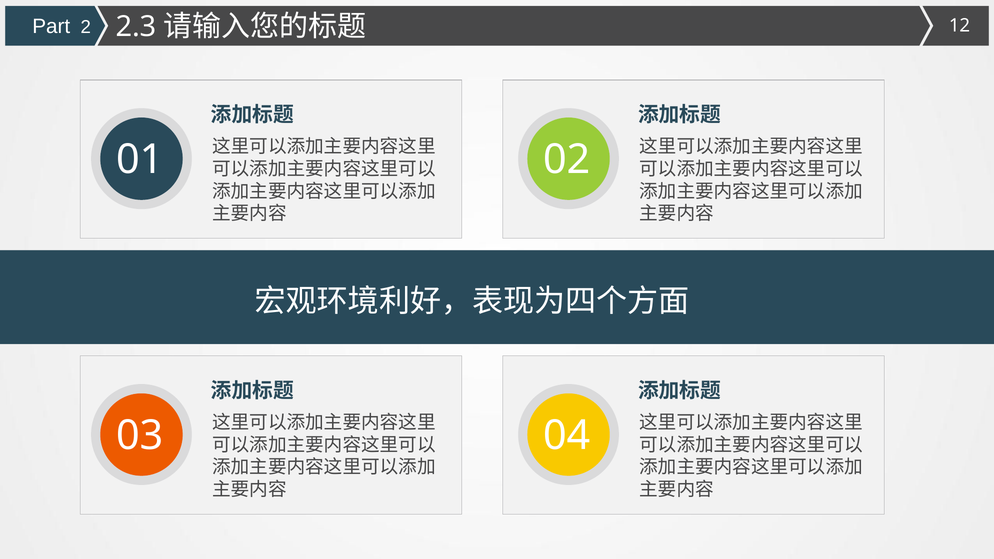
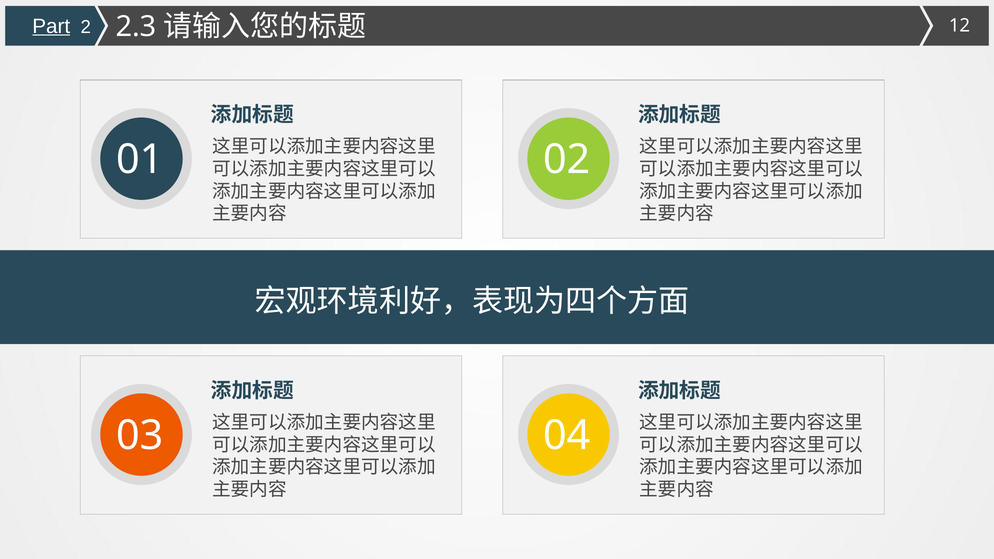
Part underline: none -> present (51, 26)
